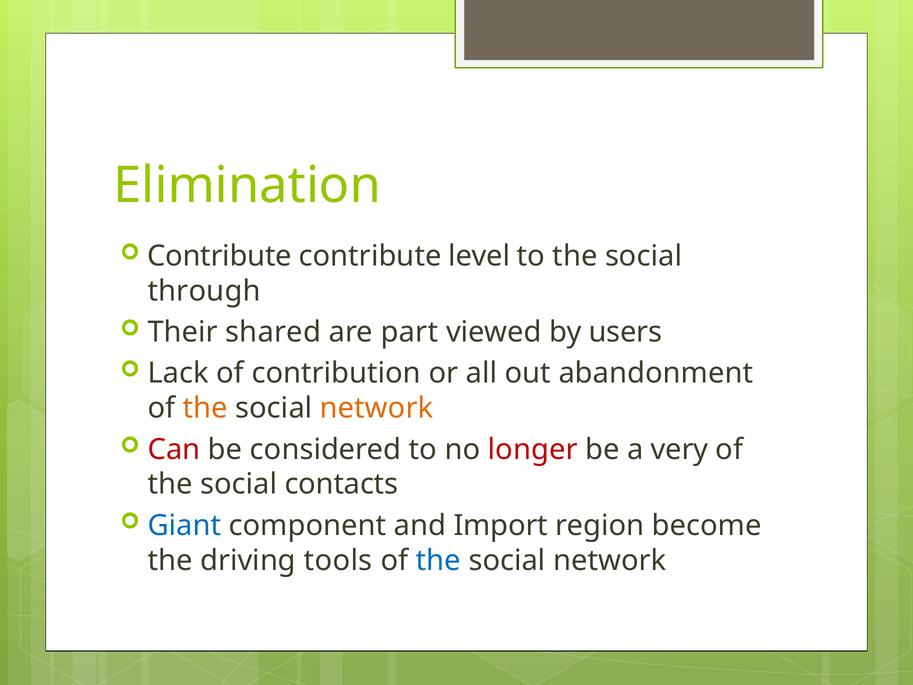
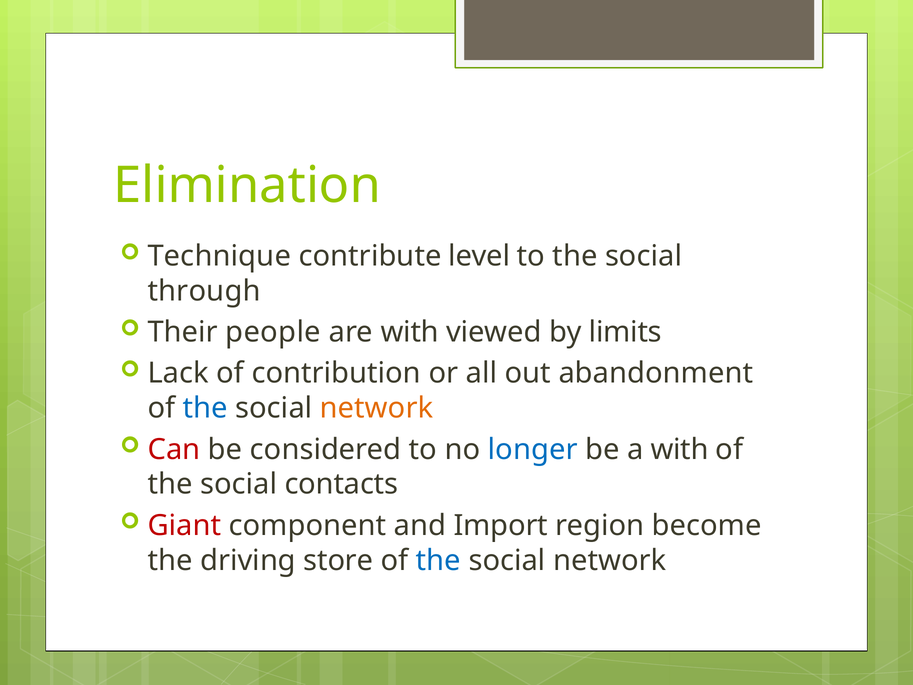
Contribute: Contribute -> Technique (219, 256)
shared: shared -> people (273, 332)
are part: part -> with (410, 332)
users: users -> limits (625, 332)
the colour: orange -> blue (205, 408)
longer colour: red -> blue (533, 449)
a very: very -> with (680, 449)
Giant colour: blue -> red (184, 525)
tools: tools -> store (338, 560)
